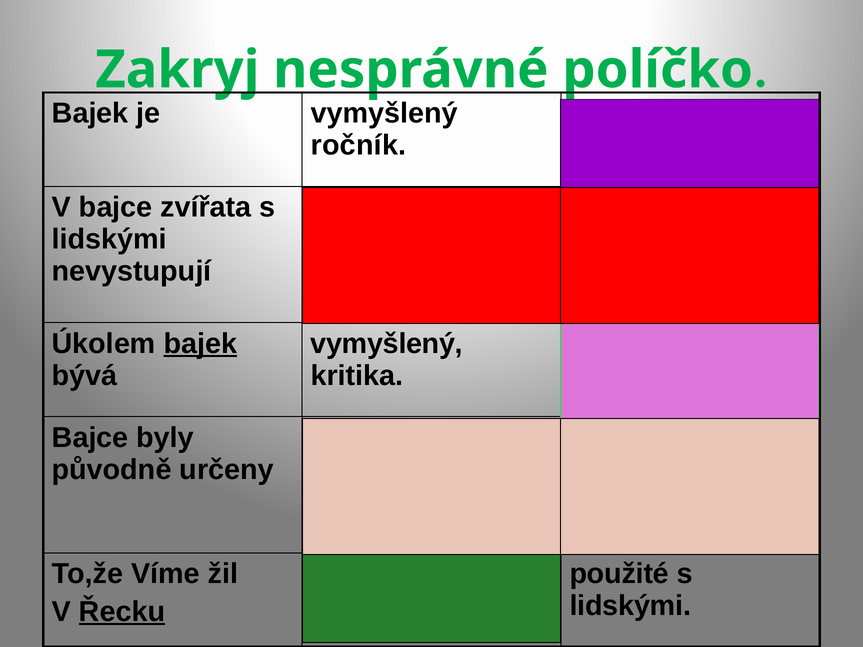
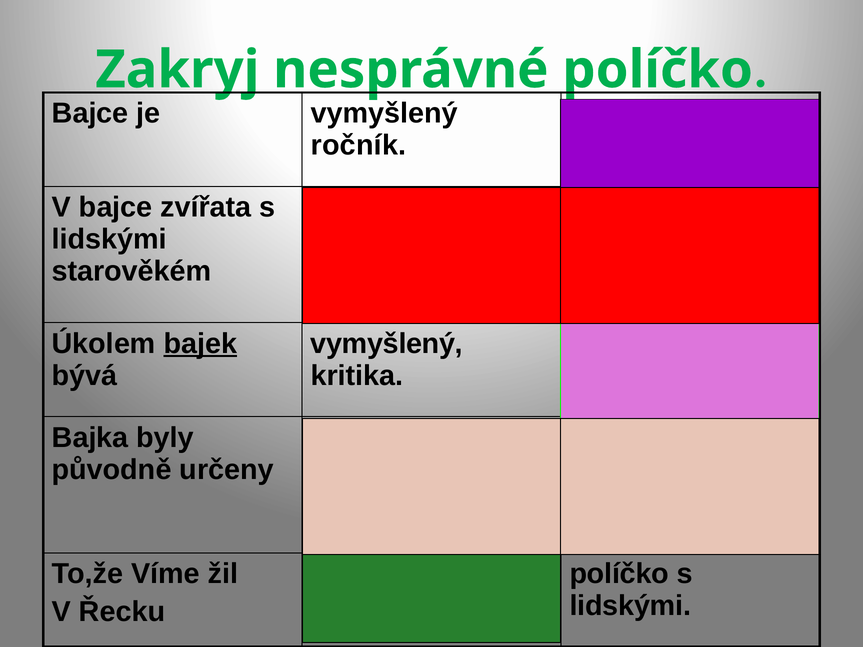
Bajek: Bajek -> Bajce (90, 113)
nevystupují: nevystupují -> starověkém (132, 271)
Bajce: Bajce -> Bajka (90, 438)
použité: použité -> políčko (619, 574)
Řecku underline: present -> none (122, 612)
